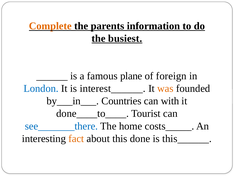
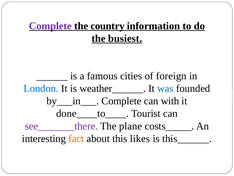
Complete colour: orange -> purple (50, 26)
parents: parents -> country (108, 26)
plane: plane -> cities (131, 76)
interest______: interest______ -> weather______ (113, 88)
was colour: orange -> blue (165, 88)
by___in___ Countries: Countries -> Complete (121, 101)
see_______there colour: blue -> purple (61, 126)
home: home -> plane (131, 126)
done: done -> likes (140, 138)
